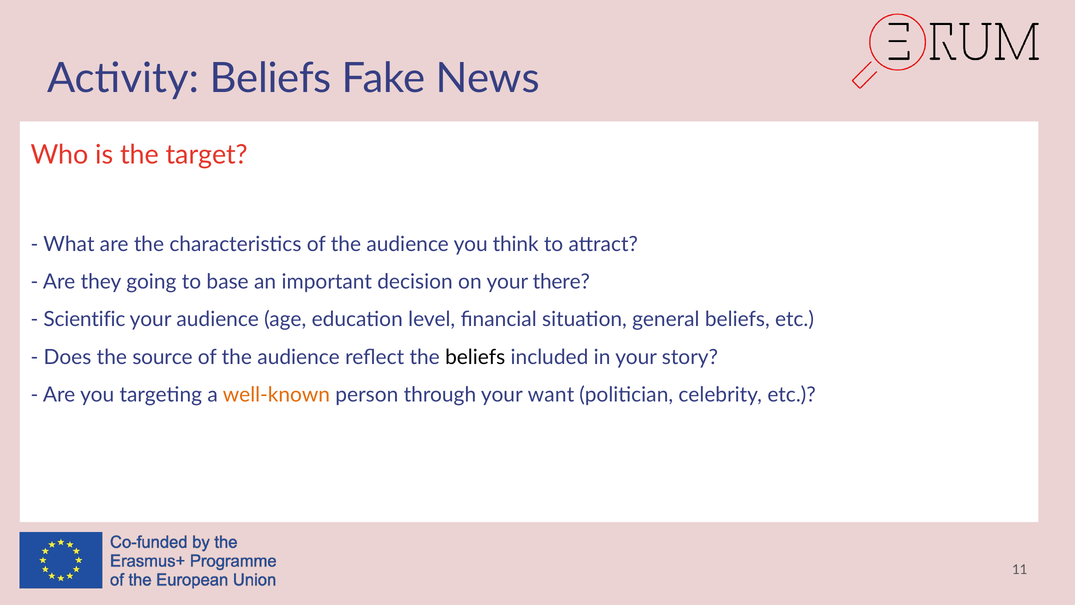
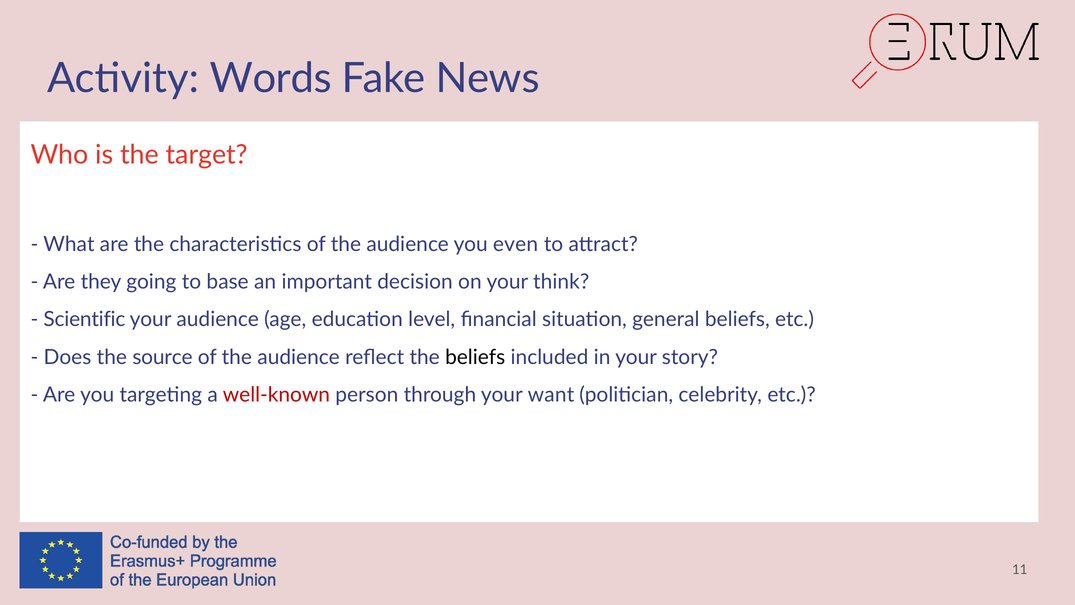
Activity Beliefs: Beliefs -> Words (271, 78)
think: think -> even (515, 244)
there: there -> think (561, 282)
well-known colour: orange -> red (276, 395)
